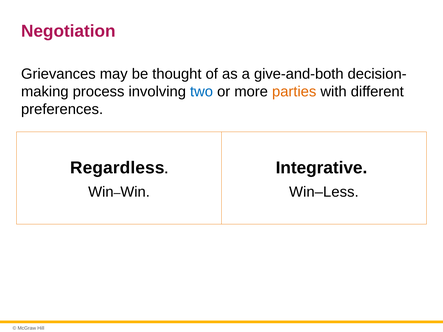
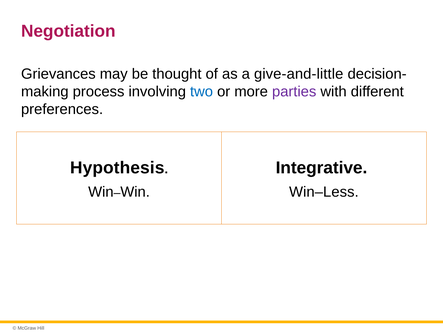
give-and-both: give-and-both -> give-and-little (299, 74)
parties colour: orange -> purple (294, 92)
Regardless: Regardless -> Hypothesis (117, 168)
